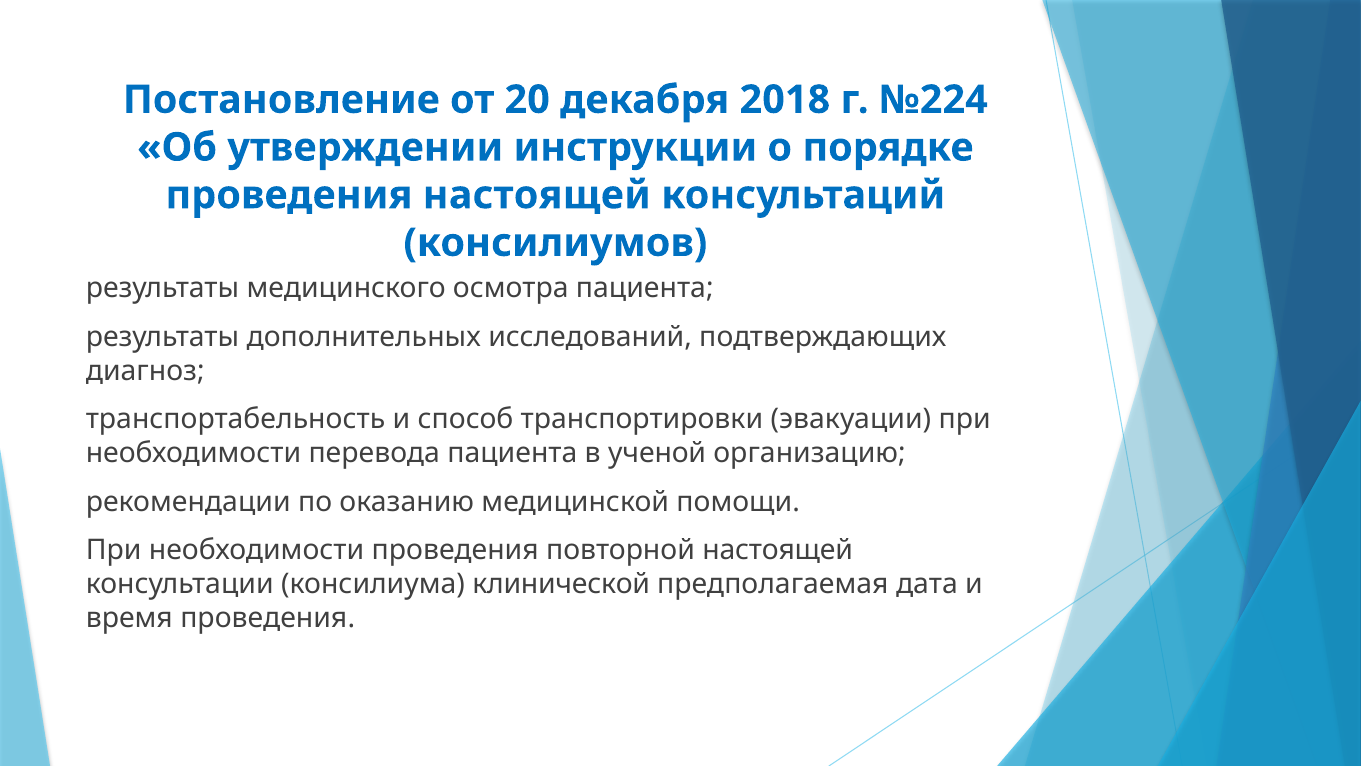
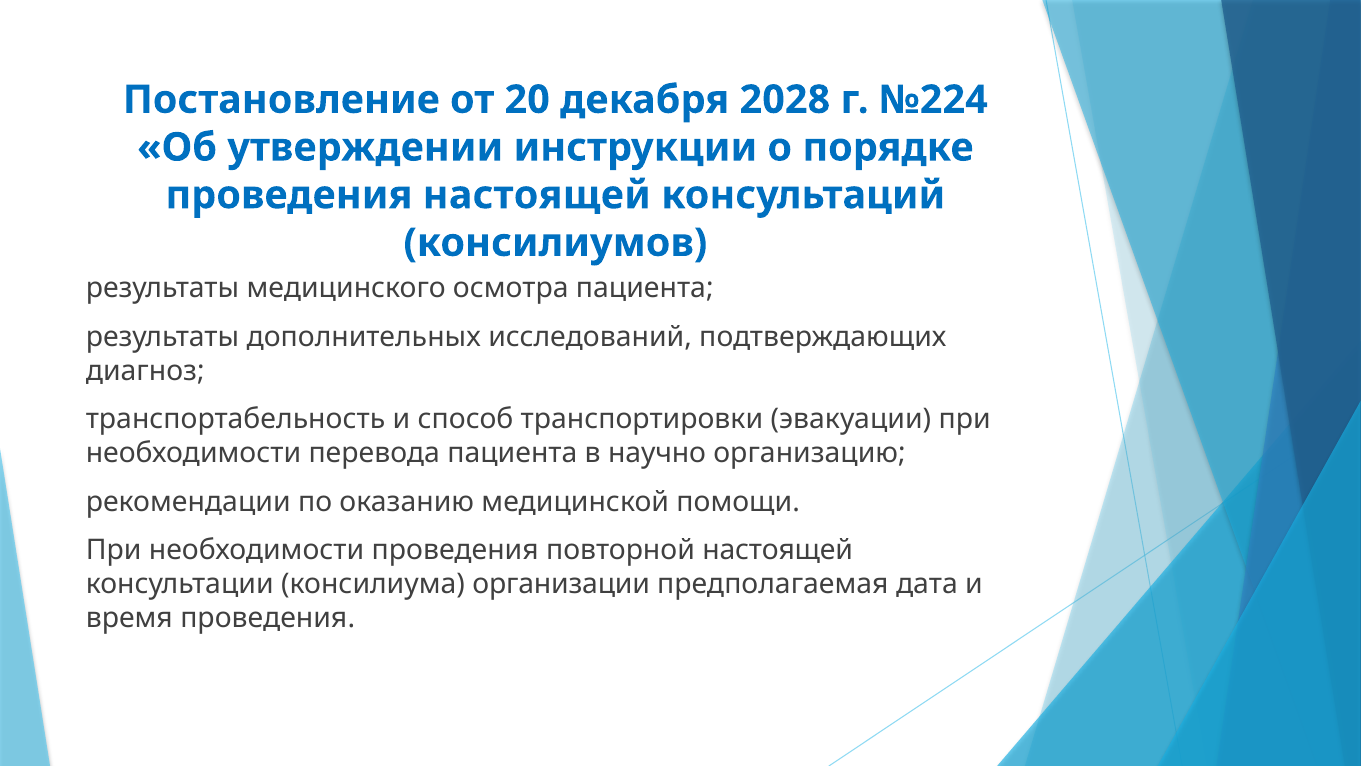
2018: 2018 -> 2028 (785, 100)
ученой: ученой -> научно (657, 453)
клинической: клинической -> организации (561, 584)
